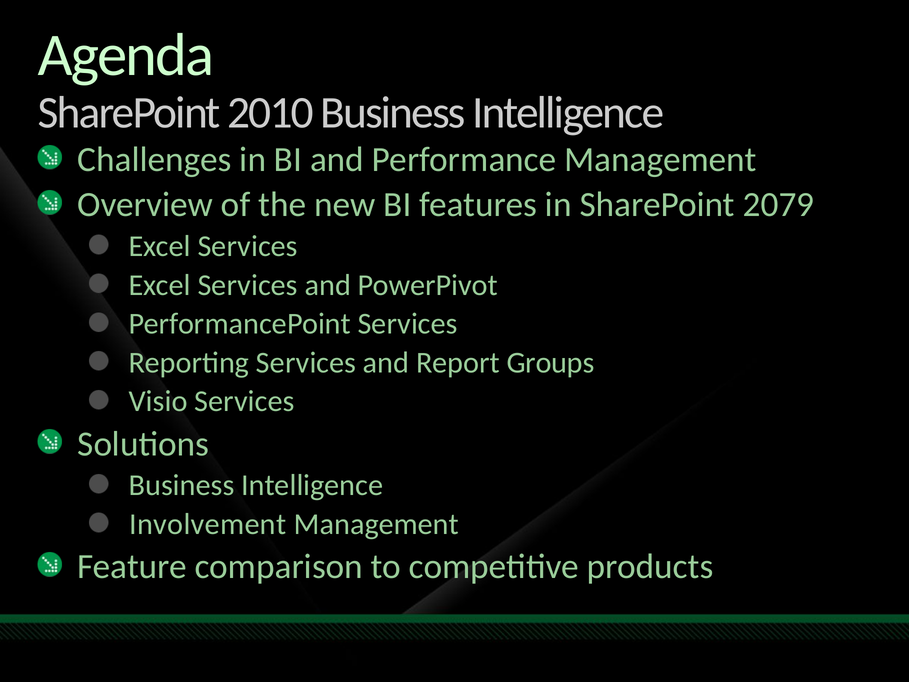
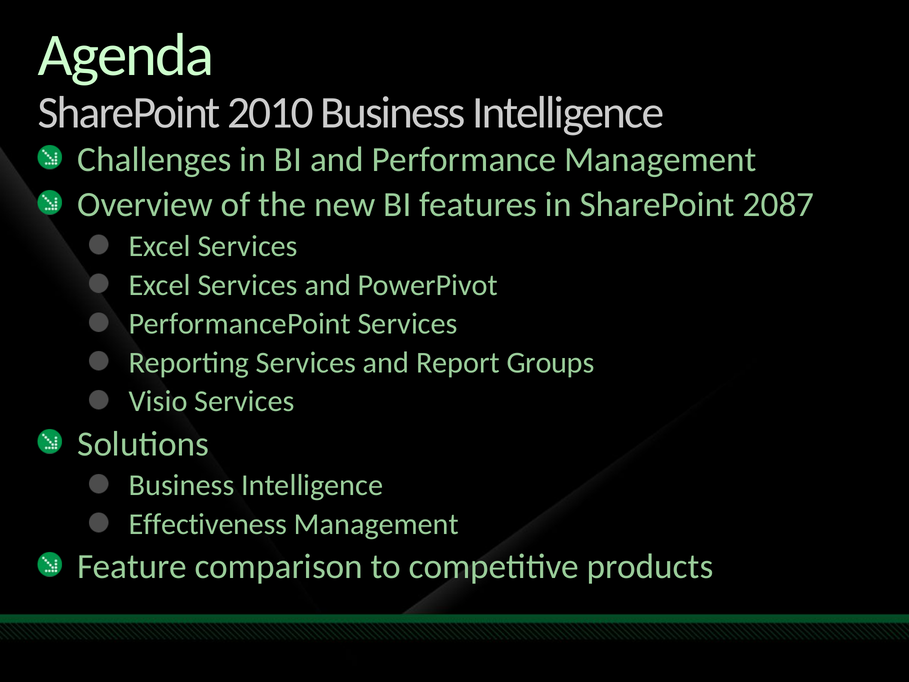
2079: 2079 -> 2087 (779, 205)
Involvement: Involvement -> Effectiveness (208, 524)
